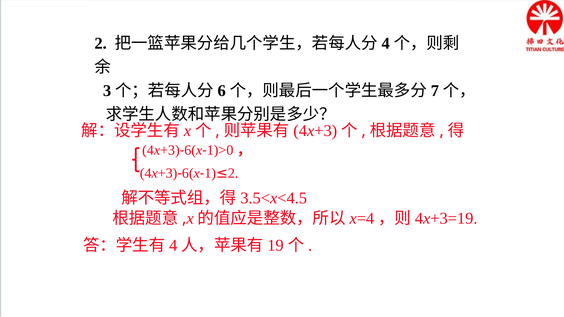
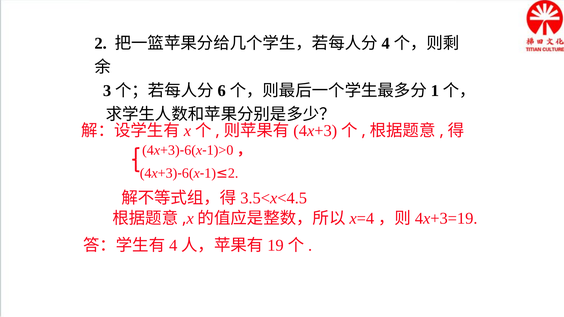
7: 7 -> 1 (435, 91)
